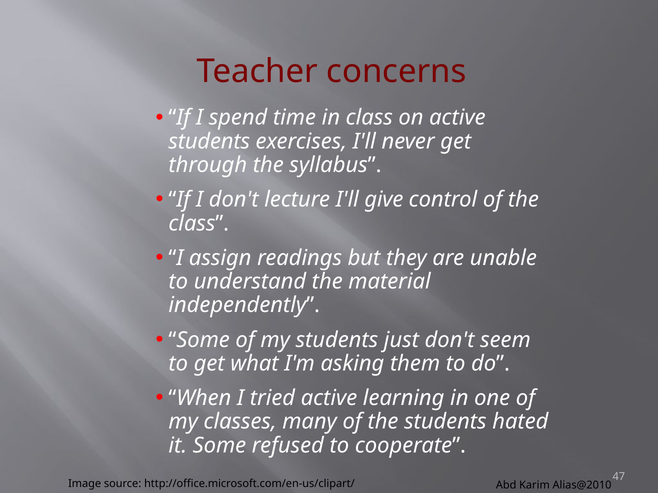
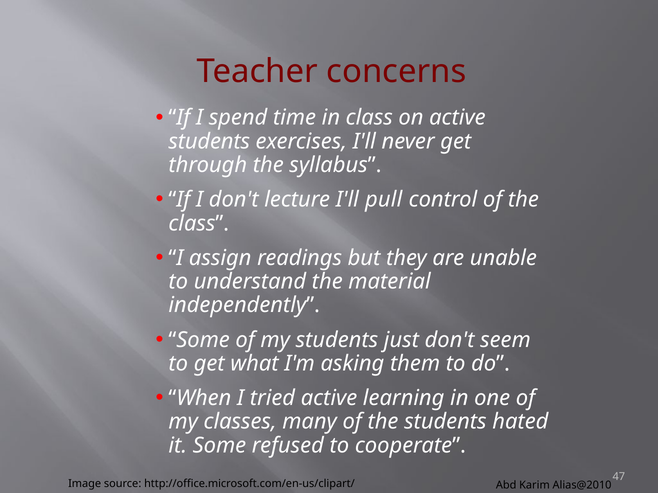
give: give -> pull (384, 200)
